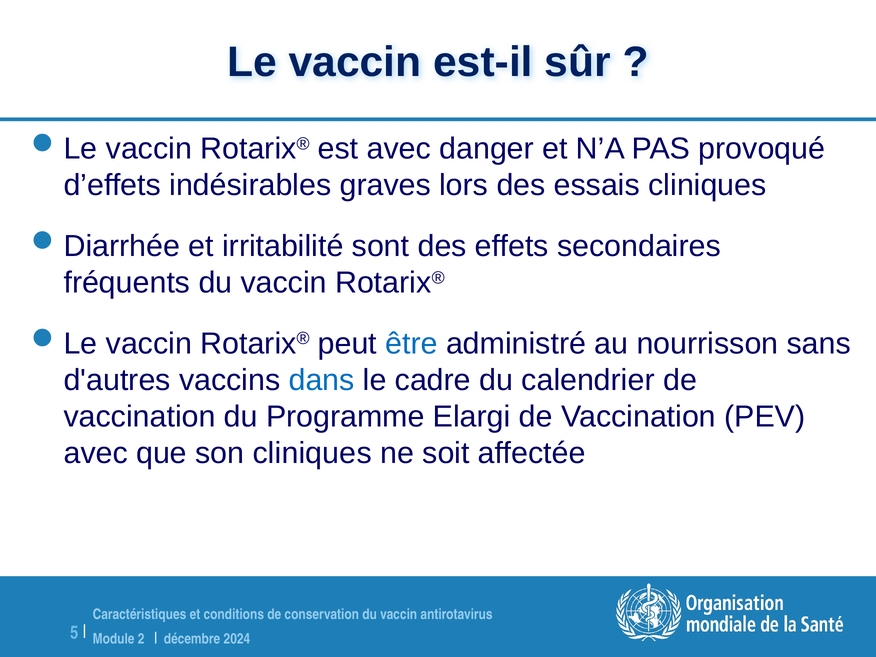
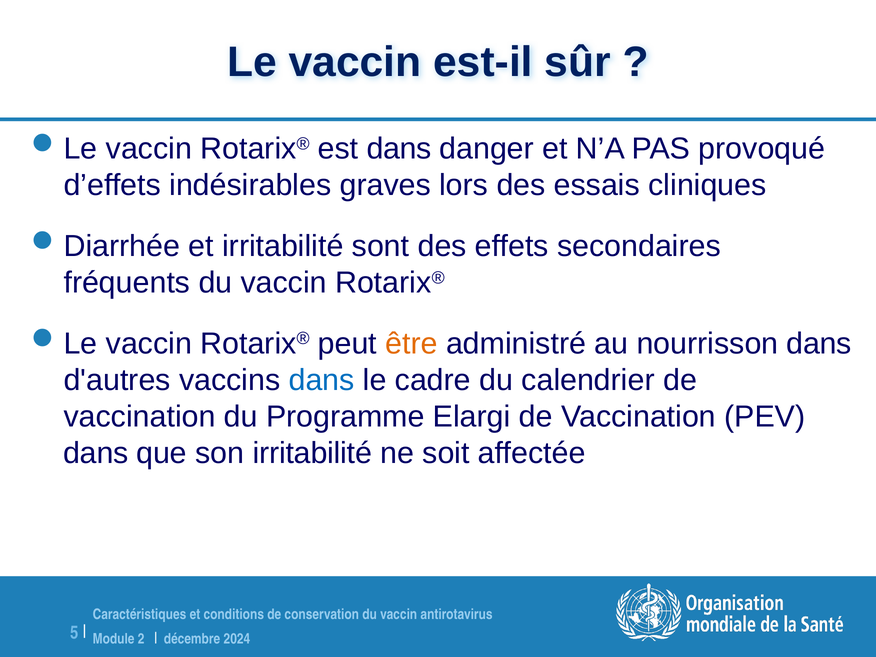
est avec: avec -> dans (399, 149)
être colour: blue -> orange (412, 344)
nourrisson sans: sans -> dans (819, 344)
avec: avec -> dans (96, 453)
son cliniques: cliniques -> irritabilité (312, 453)
